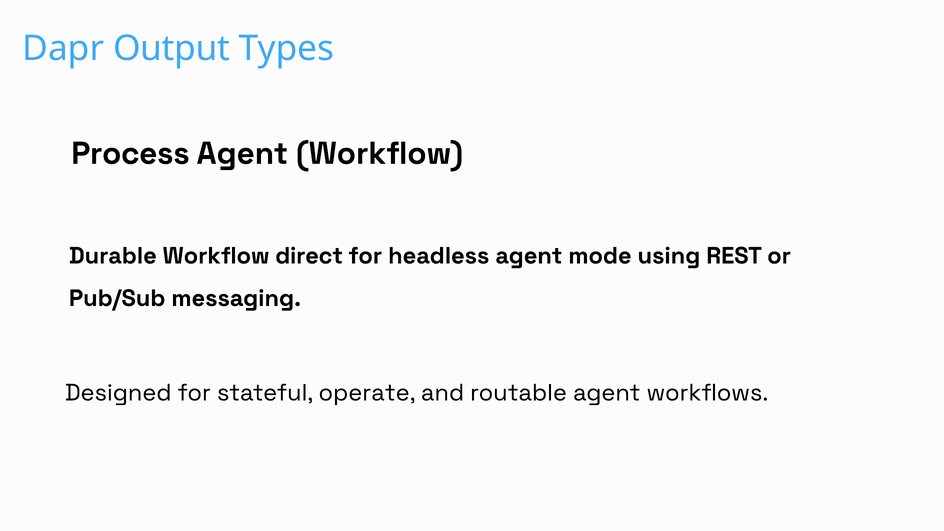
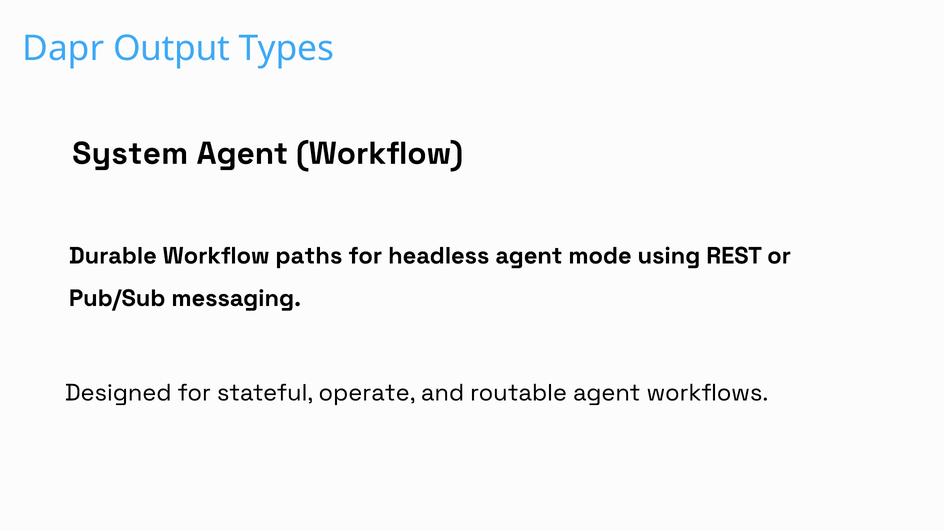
Process: Process -> System (130, 153)
direct: direct -> paths (309, 256)
